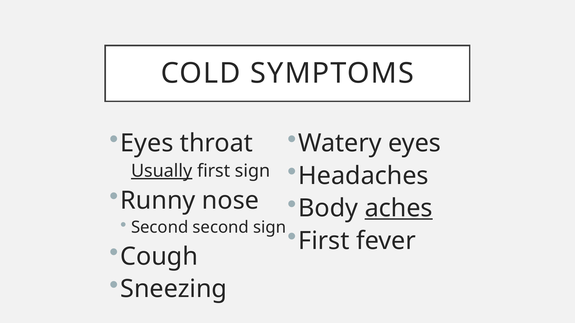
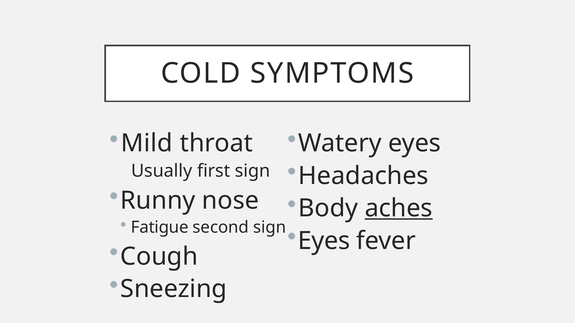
Eyes: Eyes -> Mild (147, 143)
Usually underline: present -> none (162, 171)
Second: Second -> Fatigue (160, 228)
First: First -> Eyes (324, 241)
